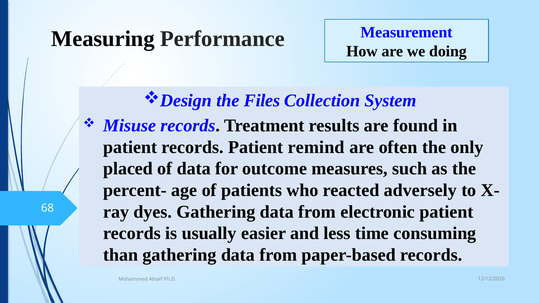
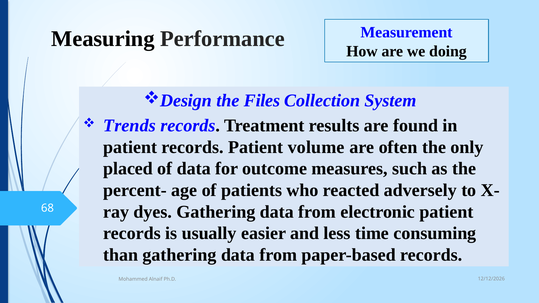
Misuse: Misuse -> Trends (130, 126)
remind: remind -> volume (316, 147)
